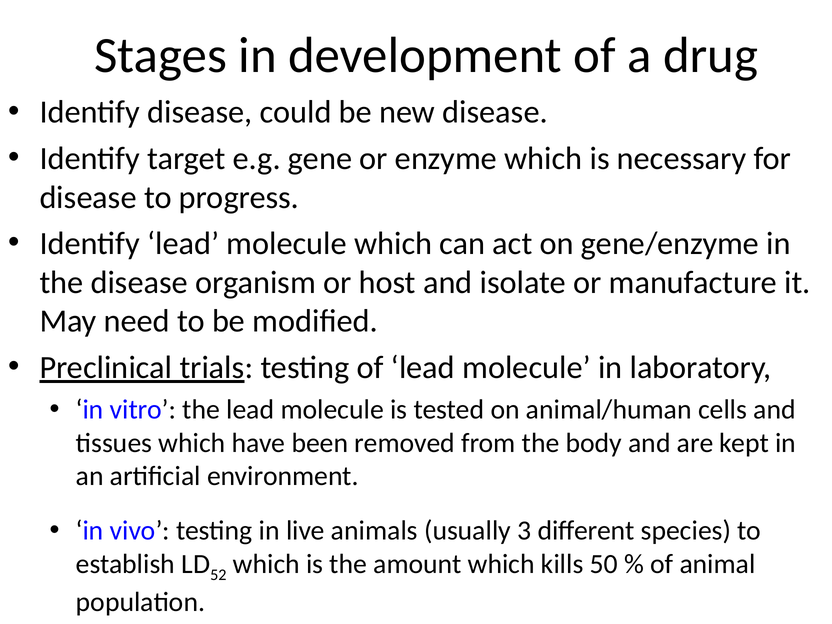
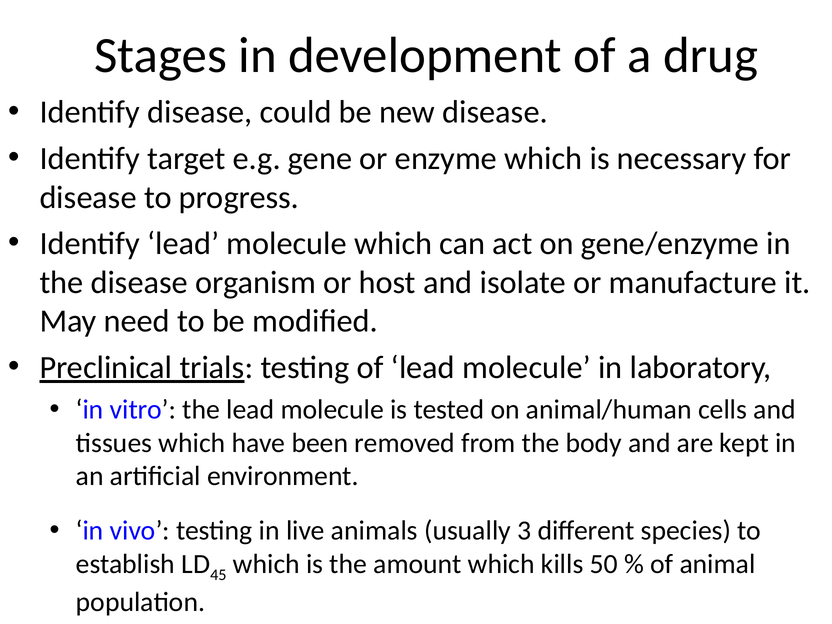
52: 52 -> 45 (218, 575)
